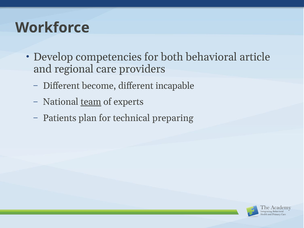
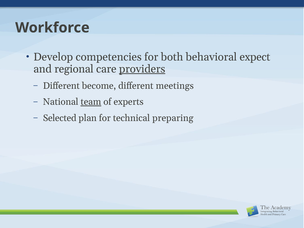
article: article -> expect (255, 57)
providers underline: none -> present (142, 69)
incapable: incapable -> meetings (175, 86)
Patients: Patients -> Selected (60, 118)
